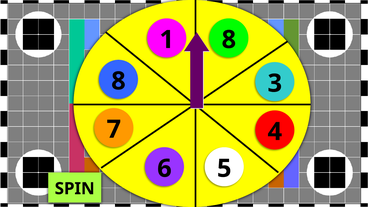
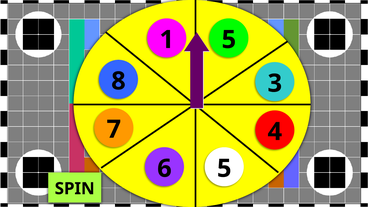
1 8: 8 -> 5 (229, 40)
